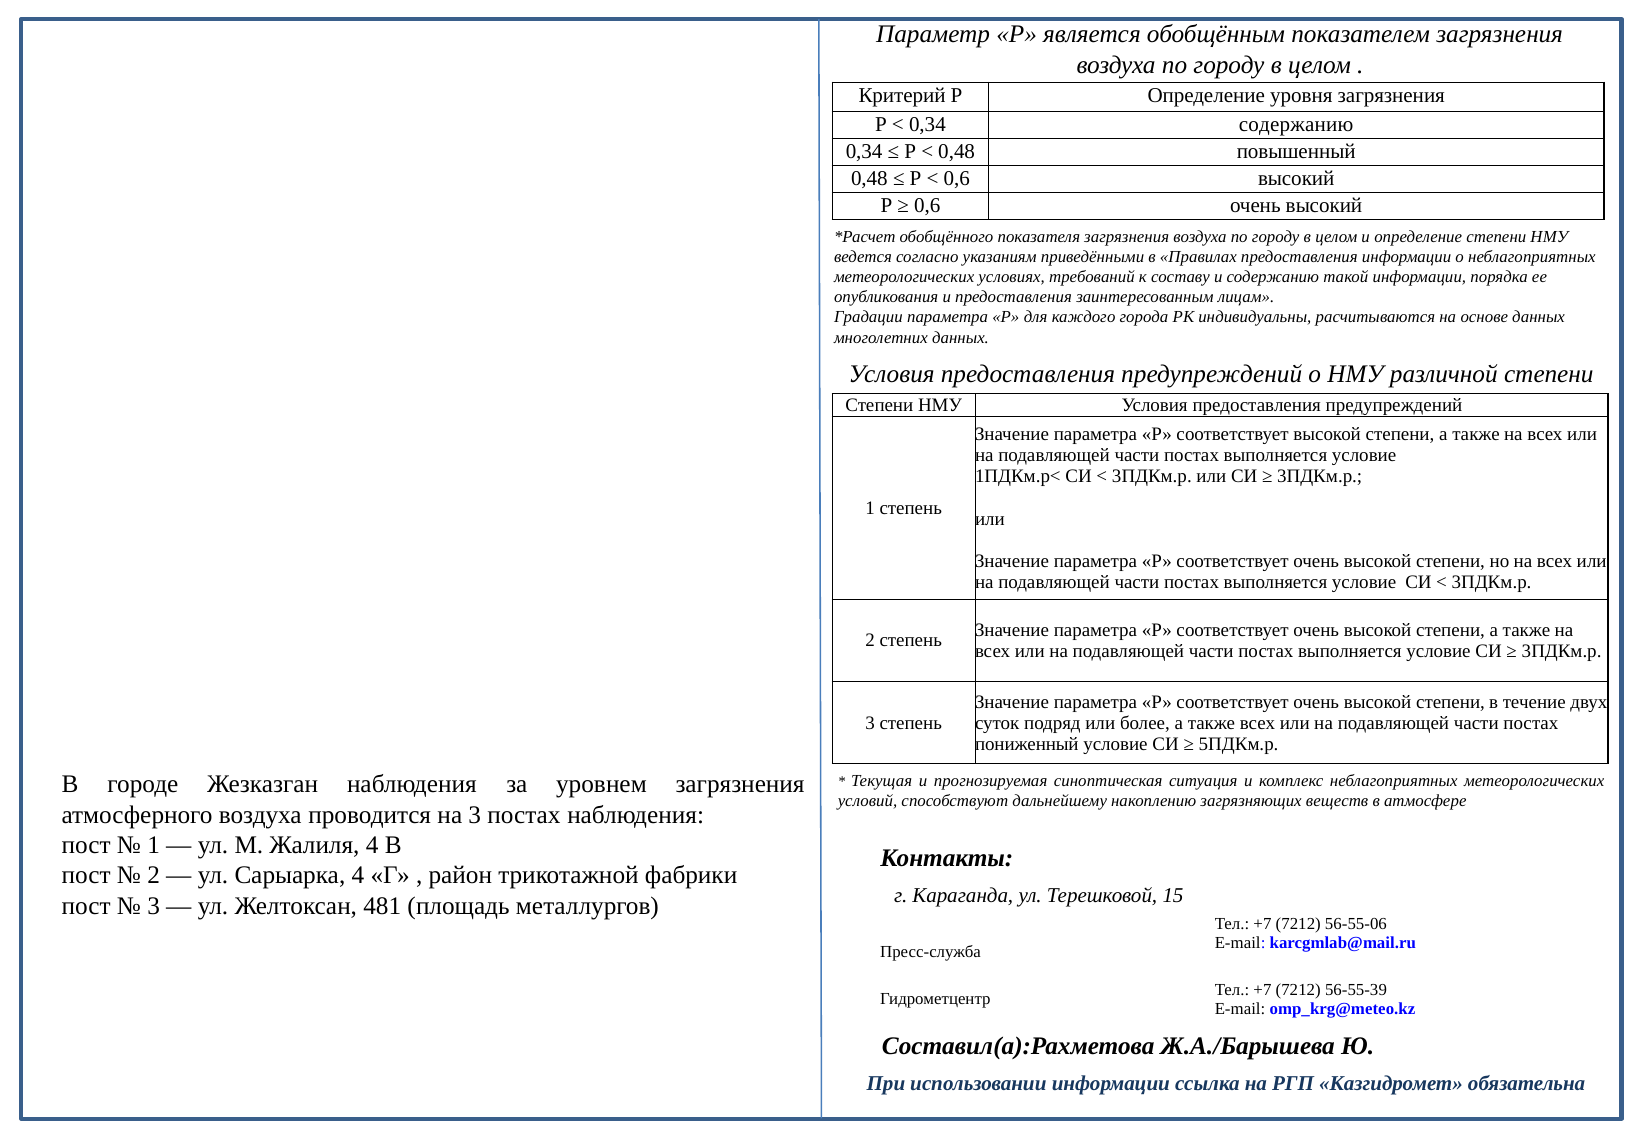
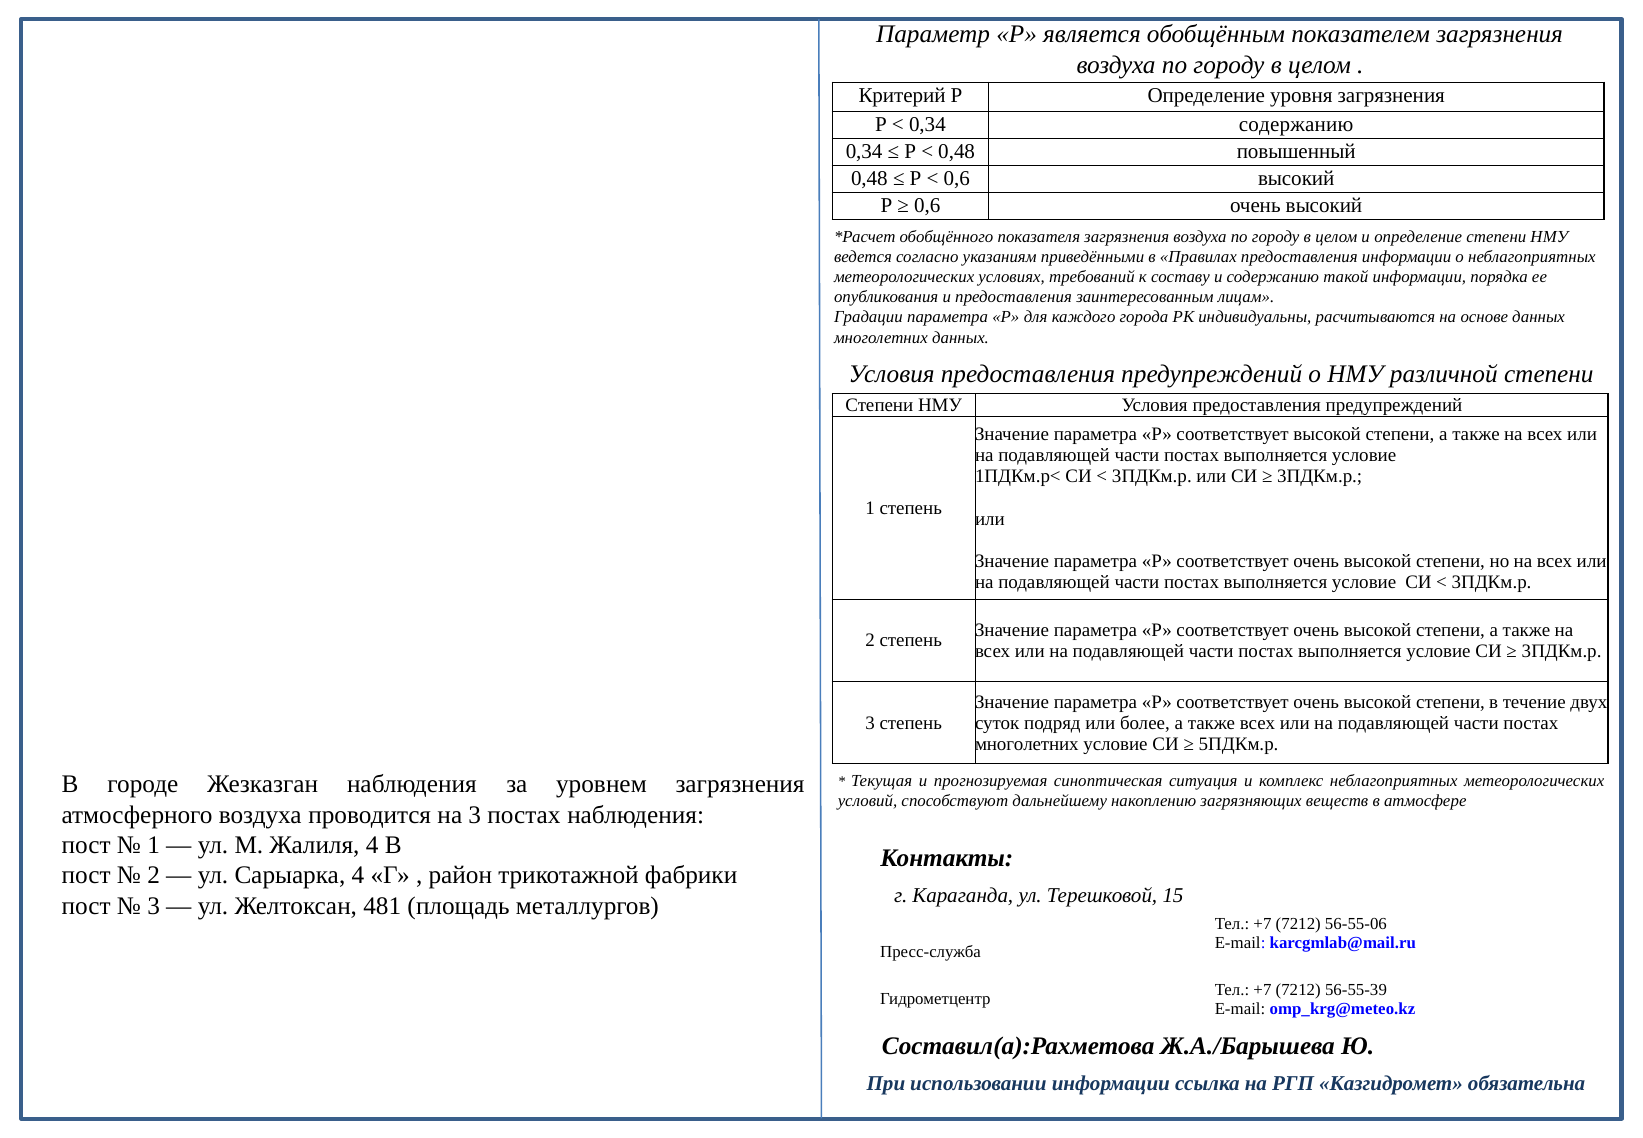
пониженный: пониженный -> многолетних (1027, 744)
